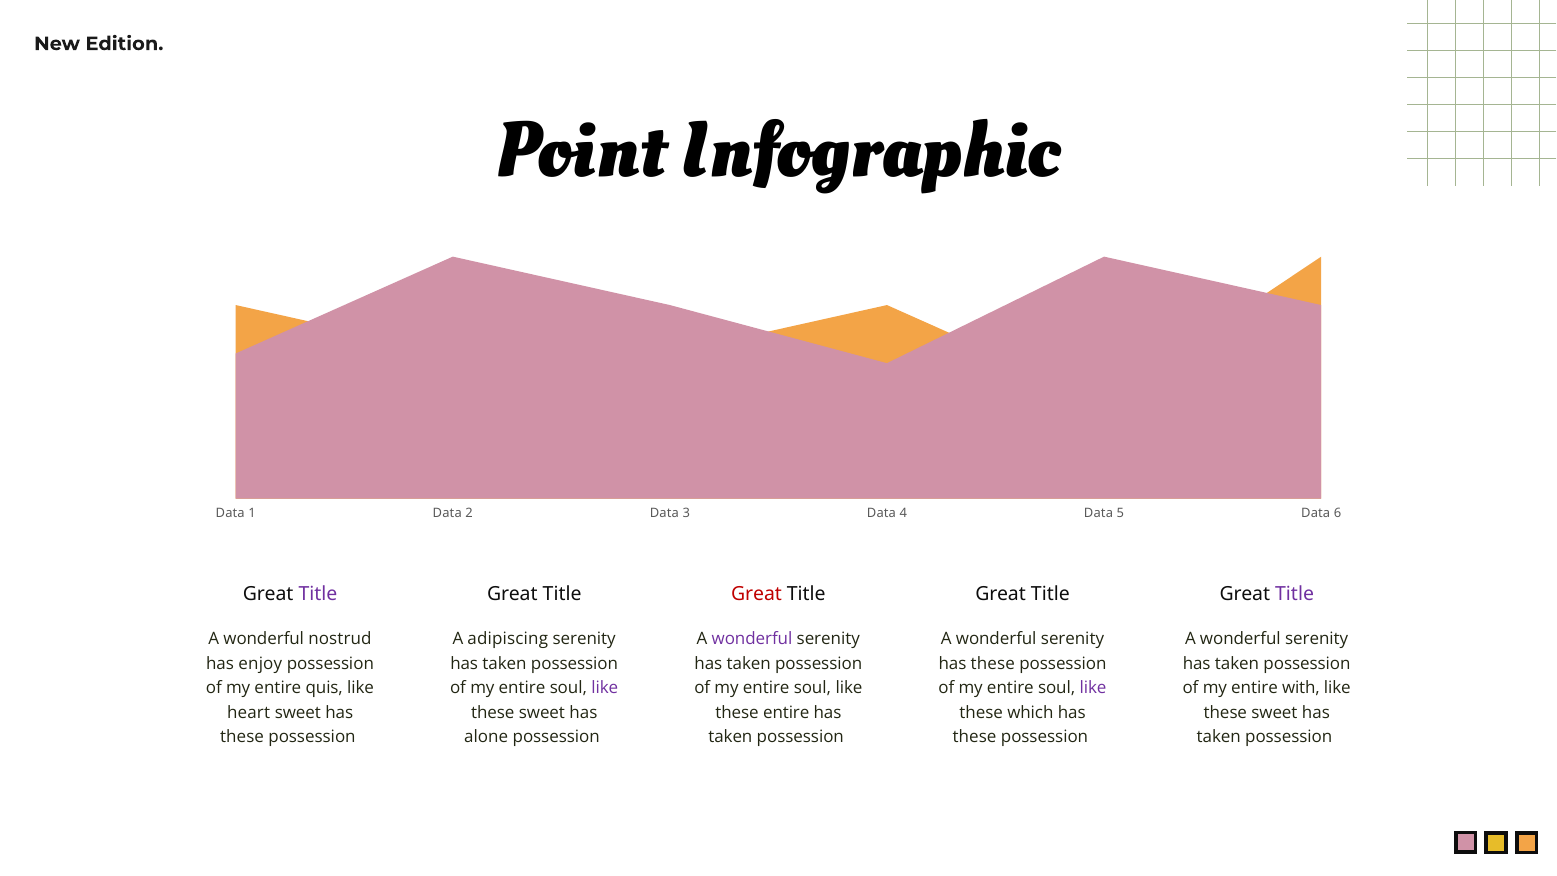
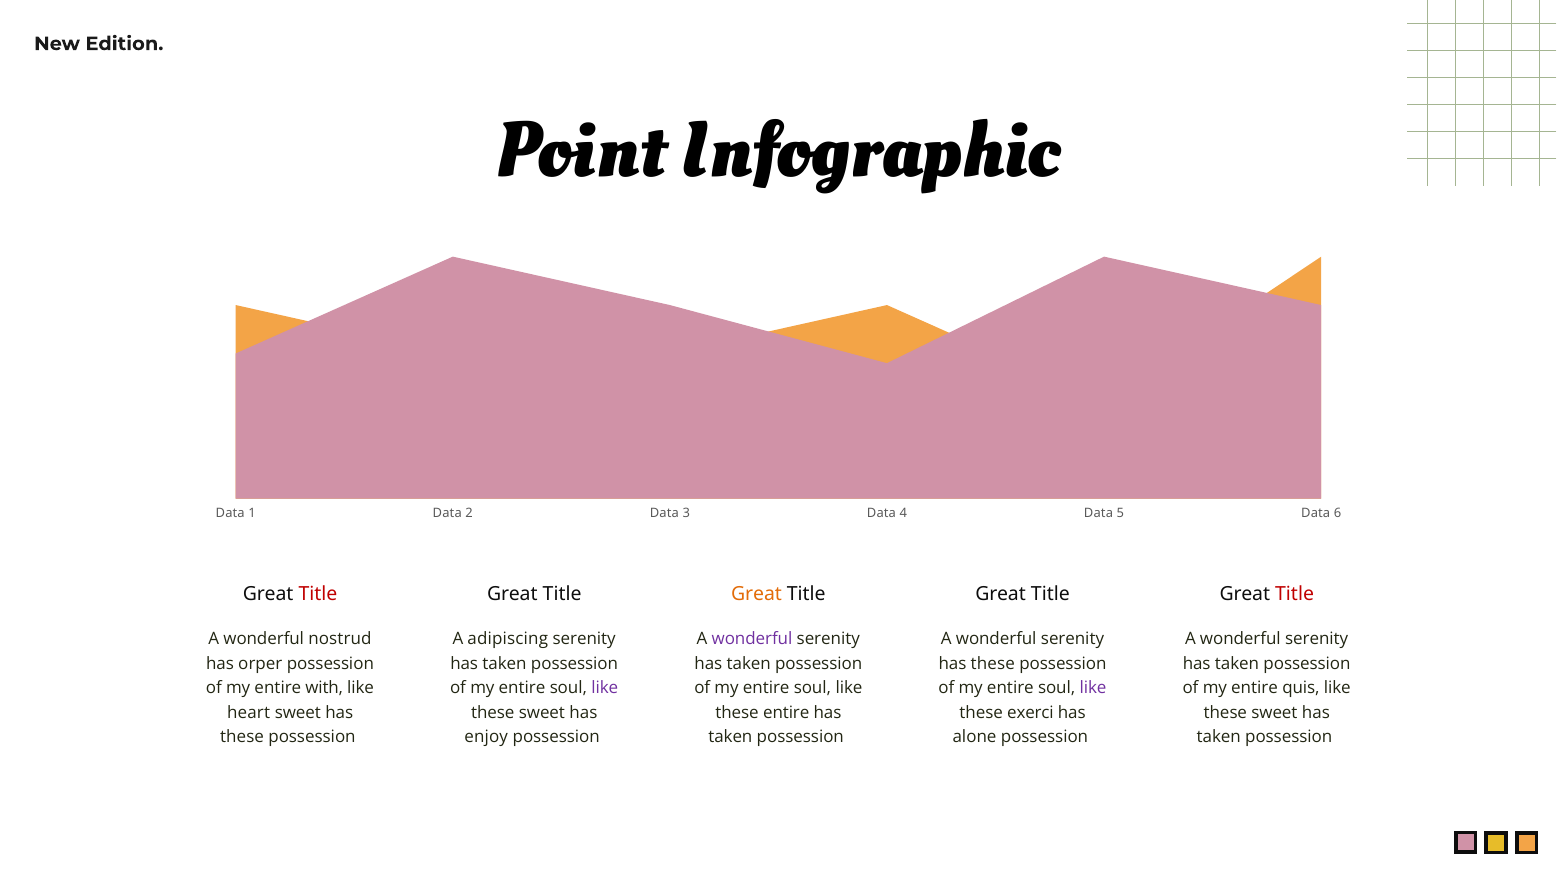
Title colour: purple -> red (318, 594)
Great colour: red -> orange (757, 594)
Title colour: purple -> red (1295, 594)
enjoy: enjoy -> orper (260, 664)
quis: quis -> with (324, 688)
with: with -> quis (1301, 688)
which: which -> exerci (1030, 713)
alone: alone -> enjoy (486, 737)
these: these -> alone (975, 737)
